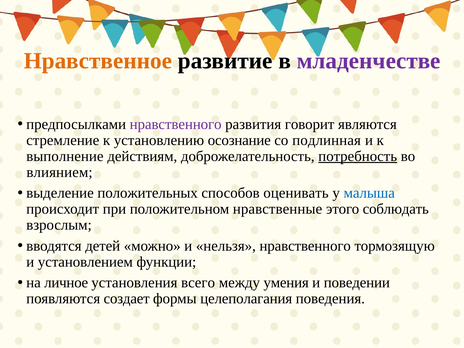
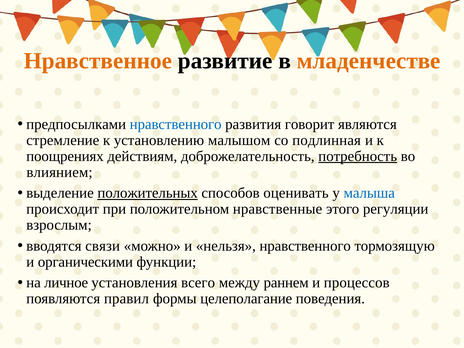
младенчестве colour: purple -> orange (369, 61)
нравственного colour: purple -> blue (176, 124)
осознание: осознание -> малышом (239, 140)
выполнение: выполнение -> поощрениях (65, 156)
положительных underline: none -> present (148, 193)
соблюдать: соблюдать -> регуляции (396, 209)
детей: детей -> связи (103, 246)
установлением: установлением -> органическими (85, 262)
умения: умения -> раннем (286, 283)
поведении: поведении -> процессов (357, 283)
создает: создает -> правил (126, 299)
целеполагания: целеполагания -> целеполагание (246, 299)
